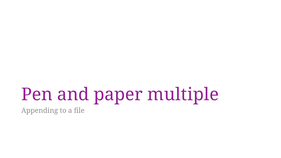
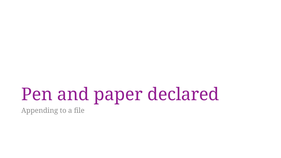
multiple: multiple -> declared (183, 94)
